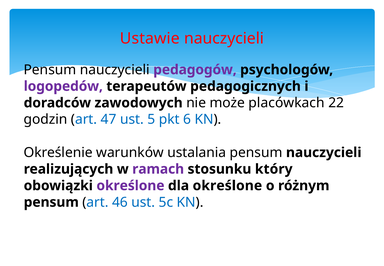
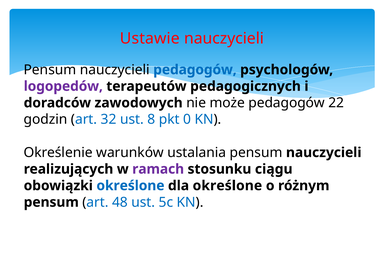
pedagogów colour: purple -> blue (195, 70)
może placówkach: placówkach -> pedagogów (287, 103)
47: 47 -> 32 (109, 119)
5: 5 -> 8 (151, 119)
6: 6 -> 0 (187, 119)
który: który -> ciągu (274, 169)
określone colour: purple -> blue (130, 186)
46: 46 -> 48 (120, 202)
